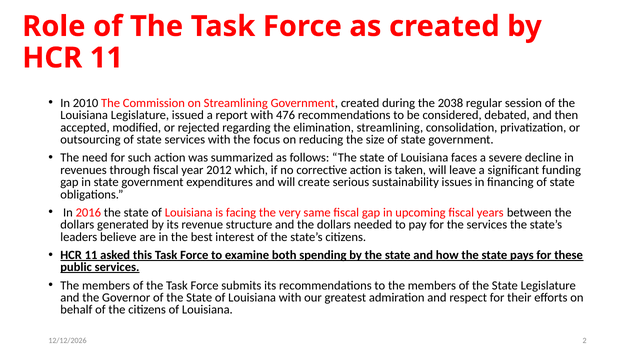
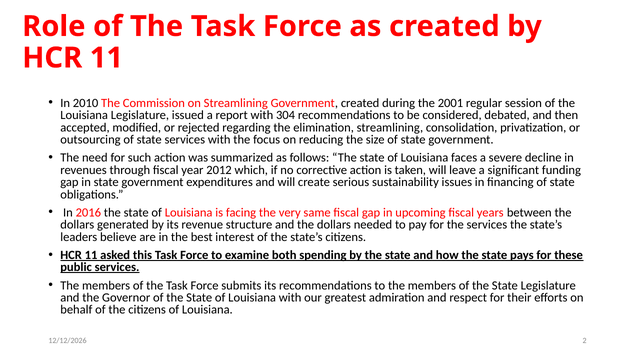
2038: 2038 -> 2001 (450, 103)
476: 476 -> 304 (286, 115)
